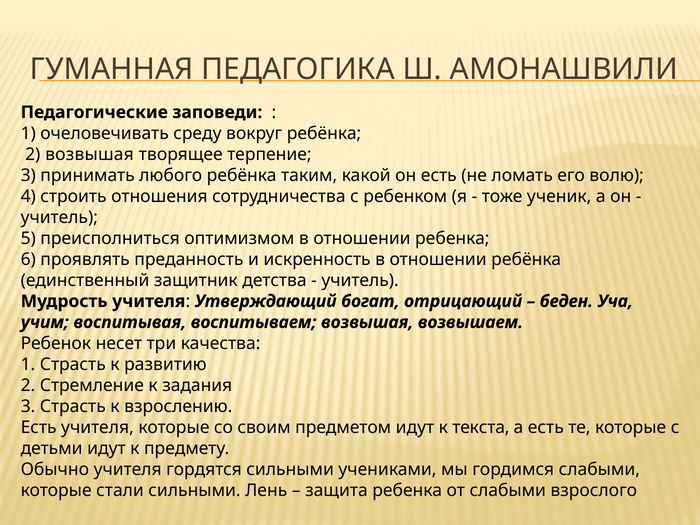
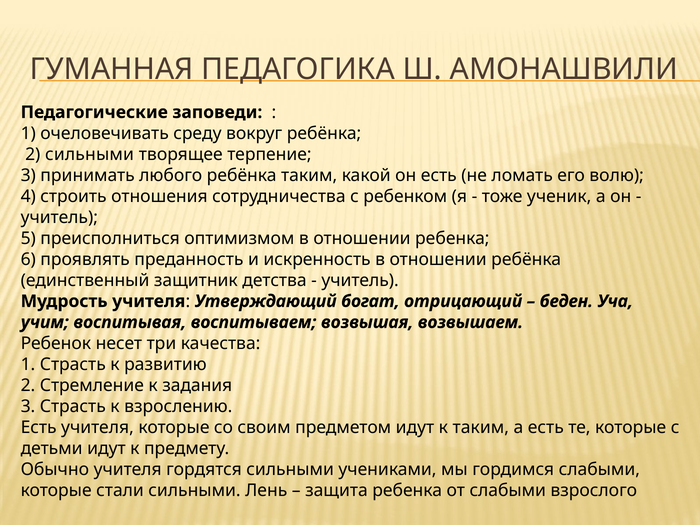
2 возвышая: возвышая -> сильными (90, 154)
к текста: текста -> таким (481, 427)
